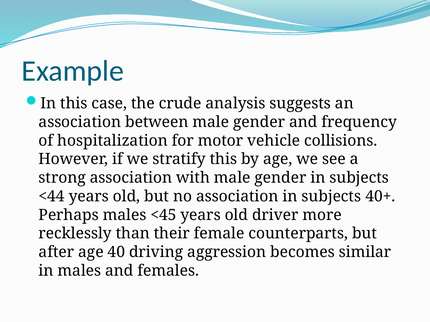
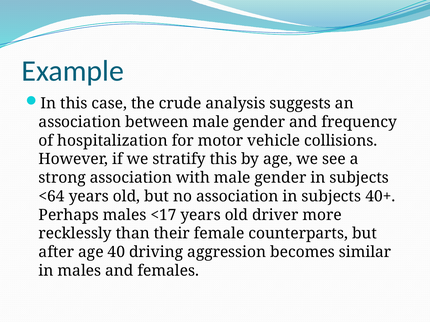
<44: <44 -> <64 (52, 197)
<45: <45 -> <17 (163, 215)
